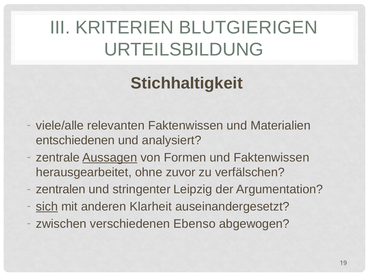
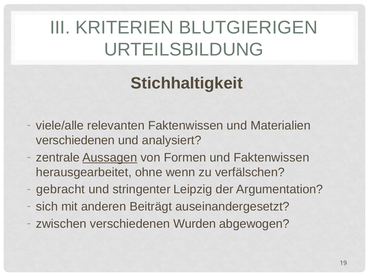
entschiedenen: entschiedenen -> verschiedenen (75, 141)
zuvor: zuvor -> wenn (181, 173)
zentralen: zentralen -> gebracht (61, 190)
sich underline: present -> none (47, 207)
Klarheit: Klarheit -> Beiträgt (151, 207)
Ebenso: Ebenso -> Wurden (195, 224)
